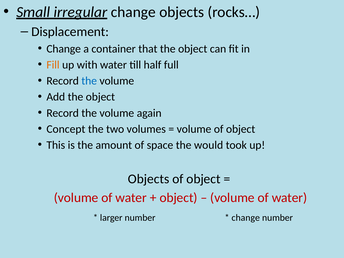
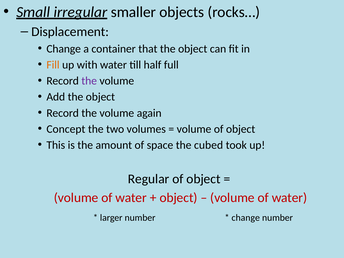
change: change -> smaller (133, 12)
the colour: blue -> purple (89, 81)
would: would -> cubed (209, 145)
Objects: Objects -> Regular (149, 179)
